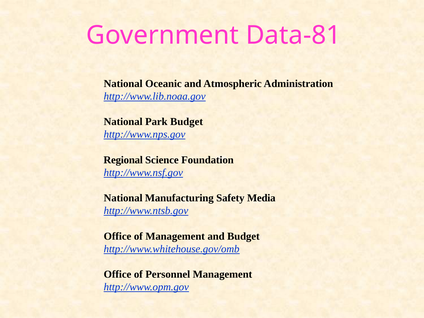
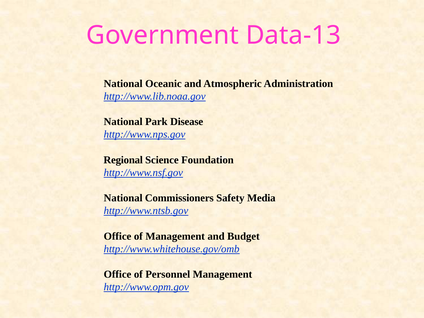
Data-81: Data-81 -> Data-13 (293, 35)
Park Budget: Budget -> Disease (187, 122)
Manufacturing: Manufacturing -> Commissioners (179, 198)
